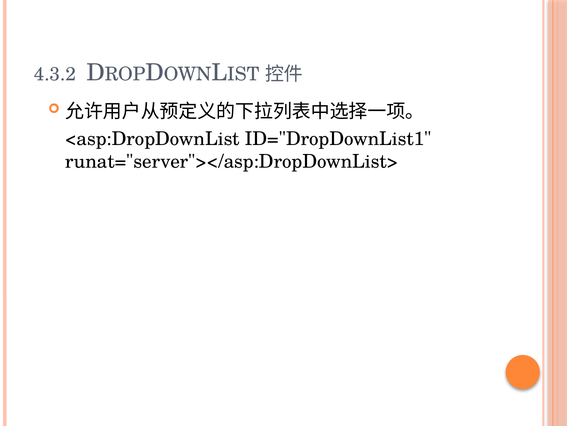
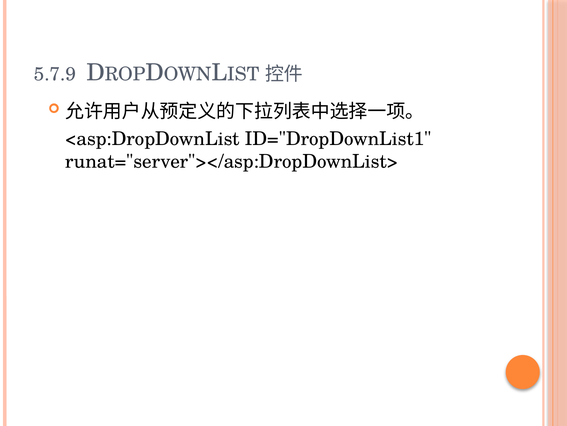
4.3.2: 4.3.2 -> 5.7.9 (55, 74)
